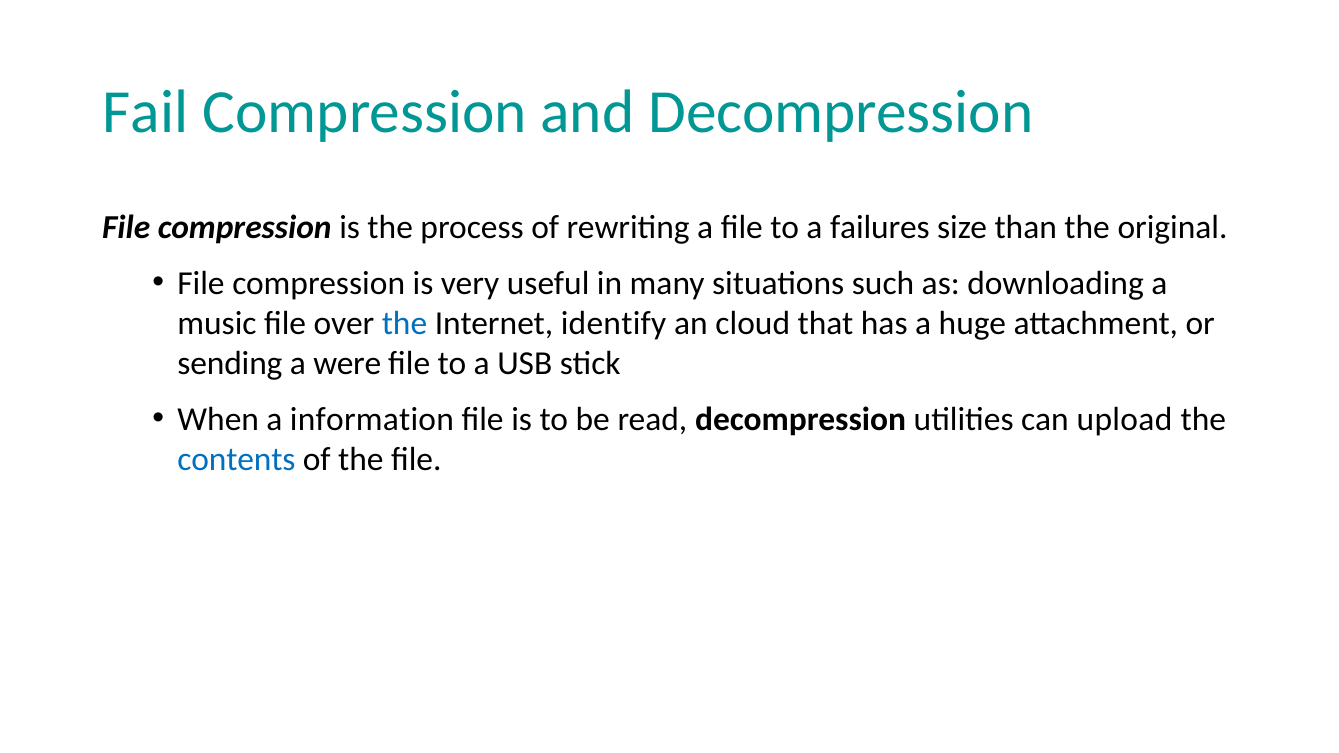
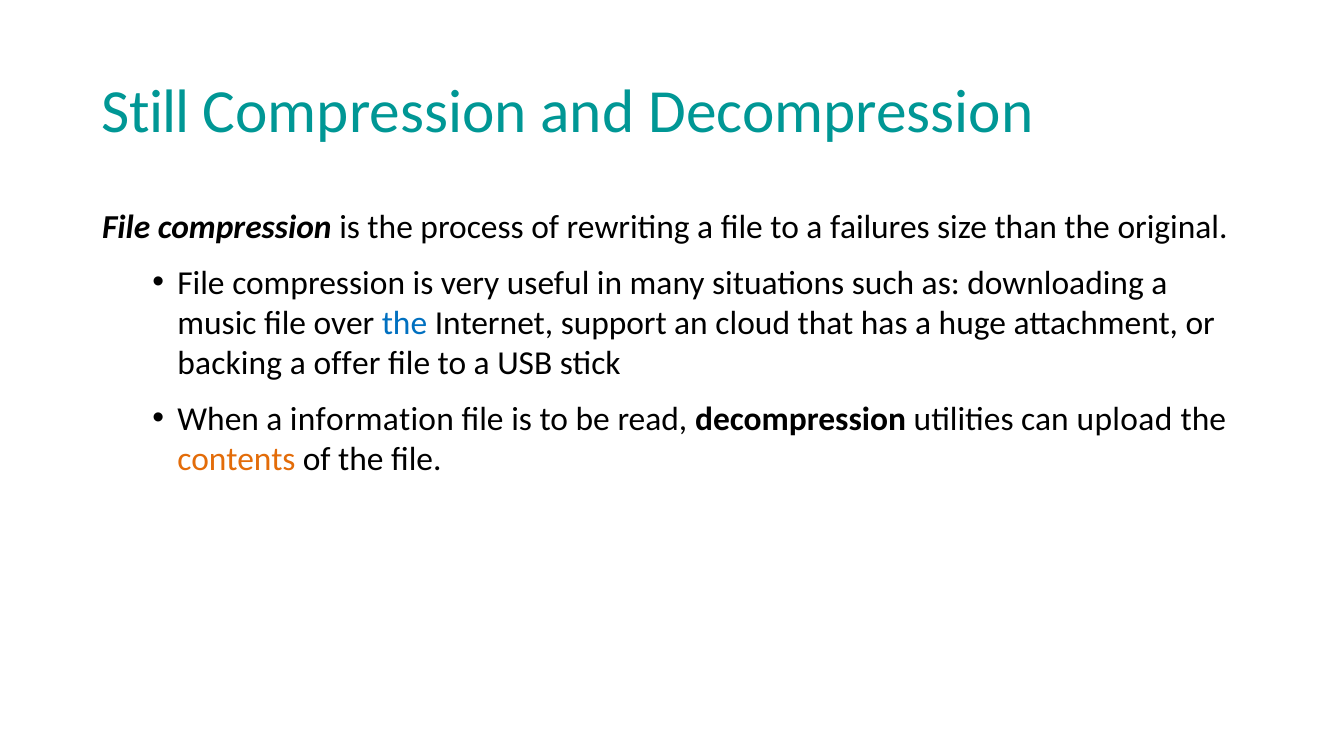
Fail: Fail -> Still (146, 112)
identify: identify -> support (614, 324)
sending: sending -> backing (230, 364)
were: were -> offer (347, 364)
contents colour: blue -> orange (236, 459)
